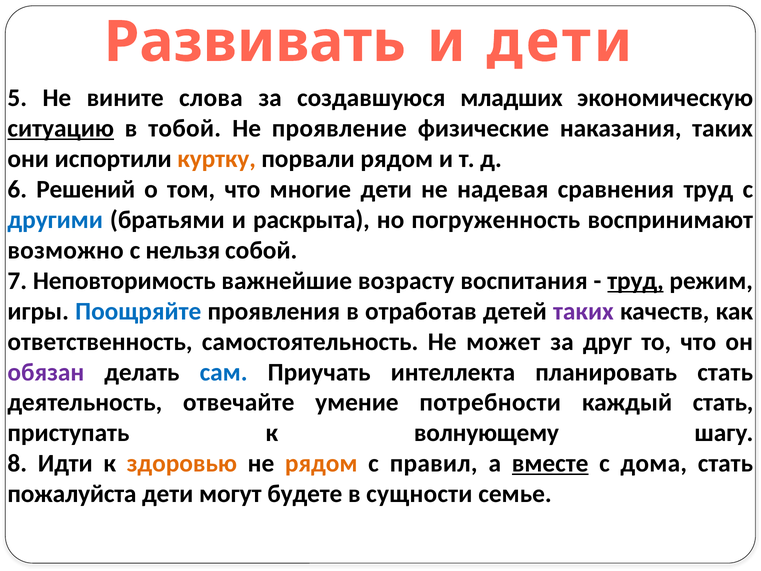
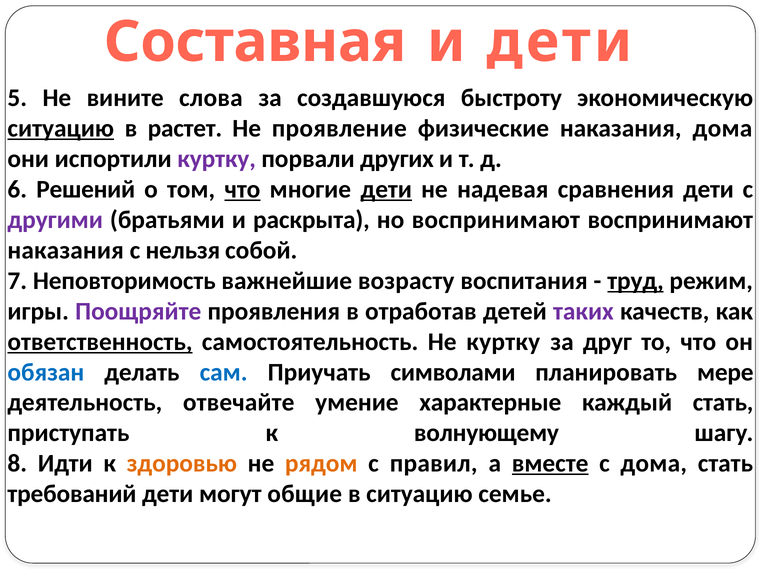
Развивать: Развивать -> Составная (255, 42)
младших: младших -> быстроту (511, 98)
тобой: тобой -> растет (185, 128)
наказания таких: таких -> дома (722, 128)
куртку colour: orange -> purple (217, 159)
порвали рядом: рядом -> других (397, 159)
что underline: none -> present (242, 189)
дети underline: none -> present (386, 189)
сравнения труд: труд -> дети (708, 189)
другими colour: blue -> purple (55, 220)
но погруженность: погруженность -> воспринимают (496, 220)
возможно: возможно -> наказания (66, 250)
Поощряйте colour: blue -> purple (138, 311)
ответственность underline: none -> present (100, 342)
Не может: может -> куртку (503, 342)
обязан colour: purple -> blue (46, 372)
интеллекта: интеллекта -> символами (453, 372)
планировать стать: стать -> мере (725, 372)
потребности: потребности -> характерные (490, 402)
пожалуйста: пожалуйста -> требований (72, 494)
будете: будете -> общие (305, 494)
в сущности: сущности -> ситуацию (419, 494)
